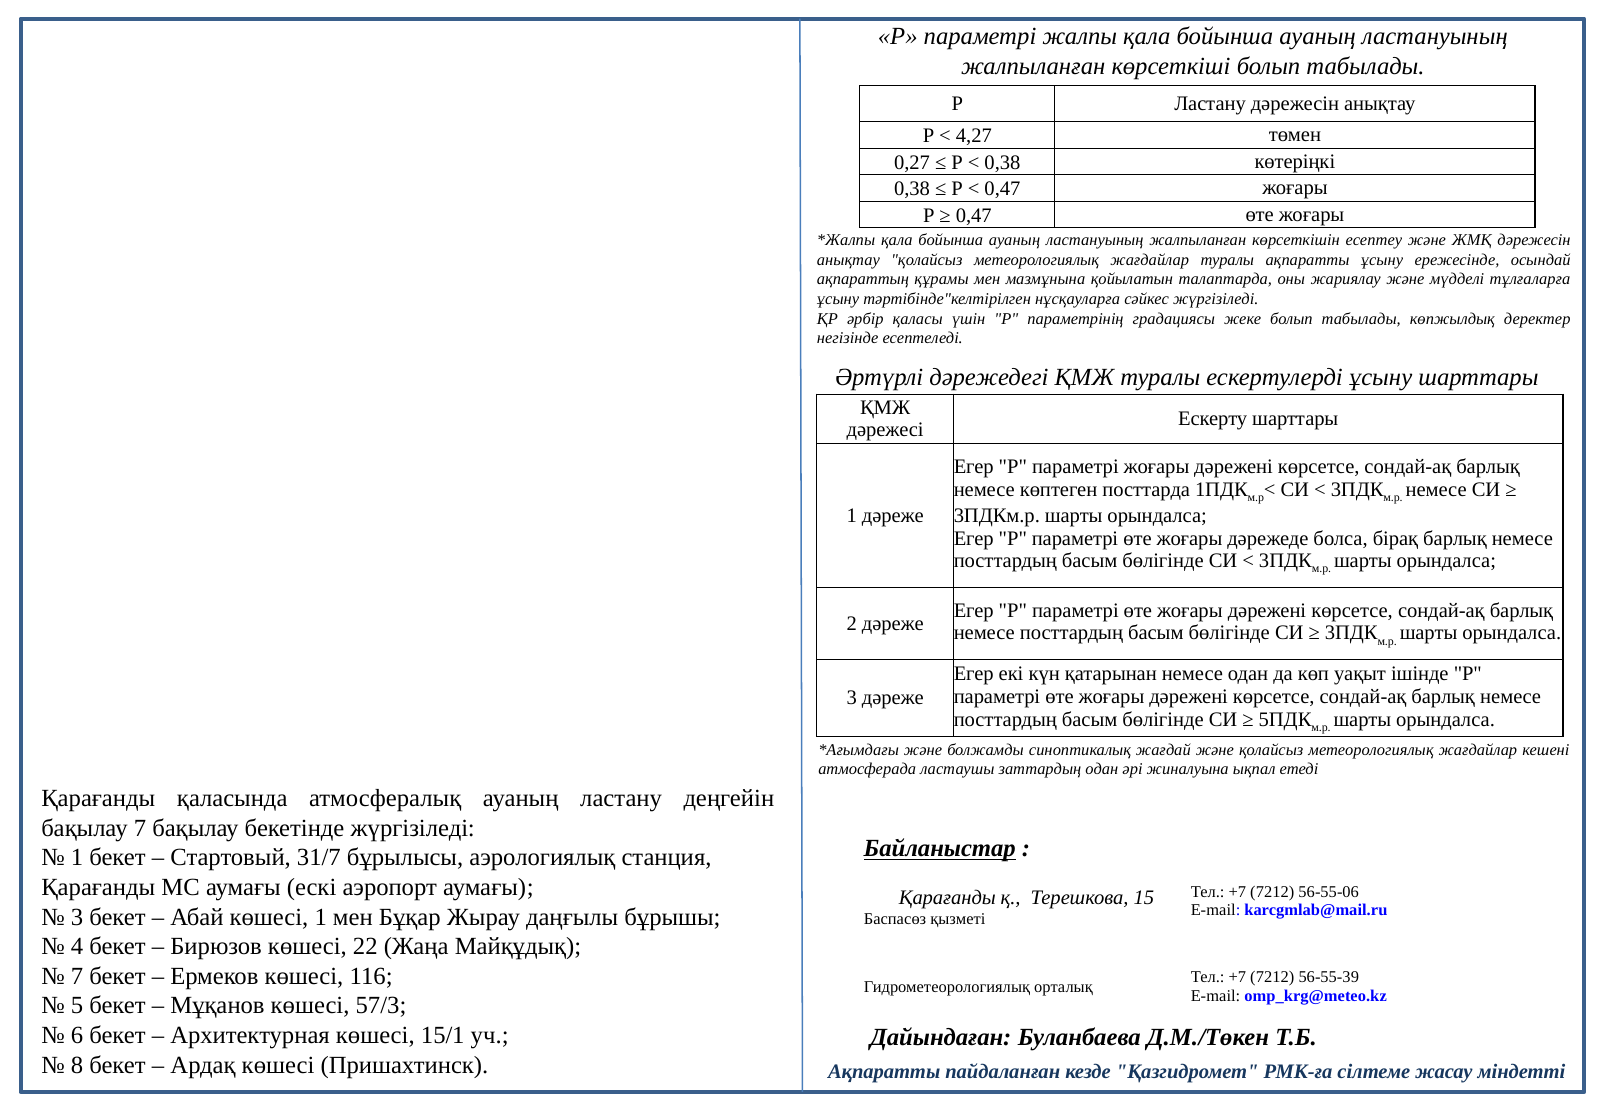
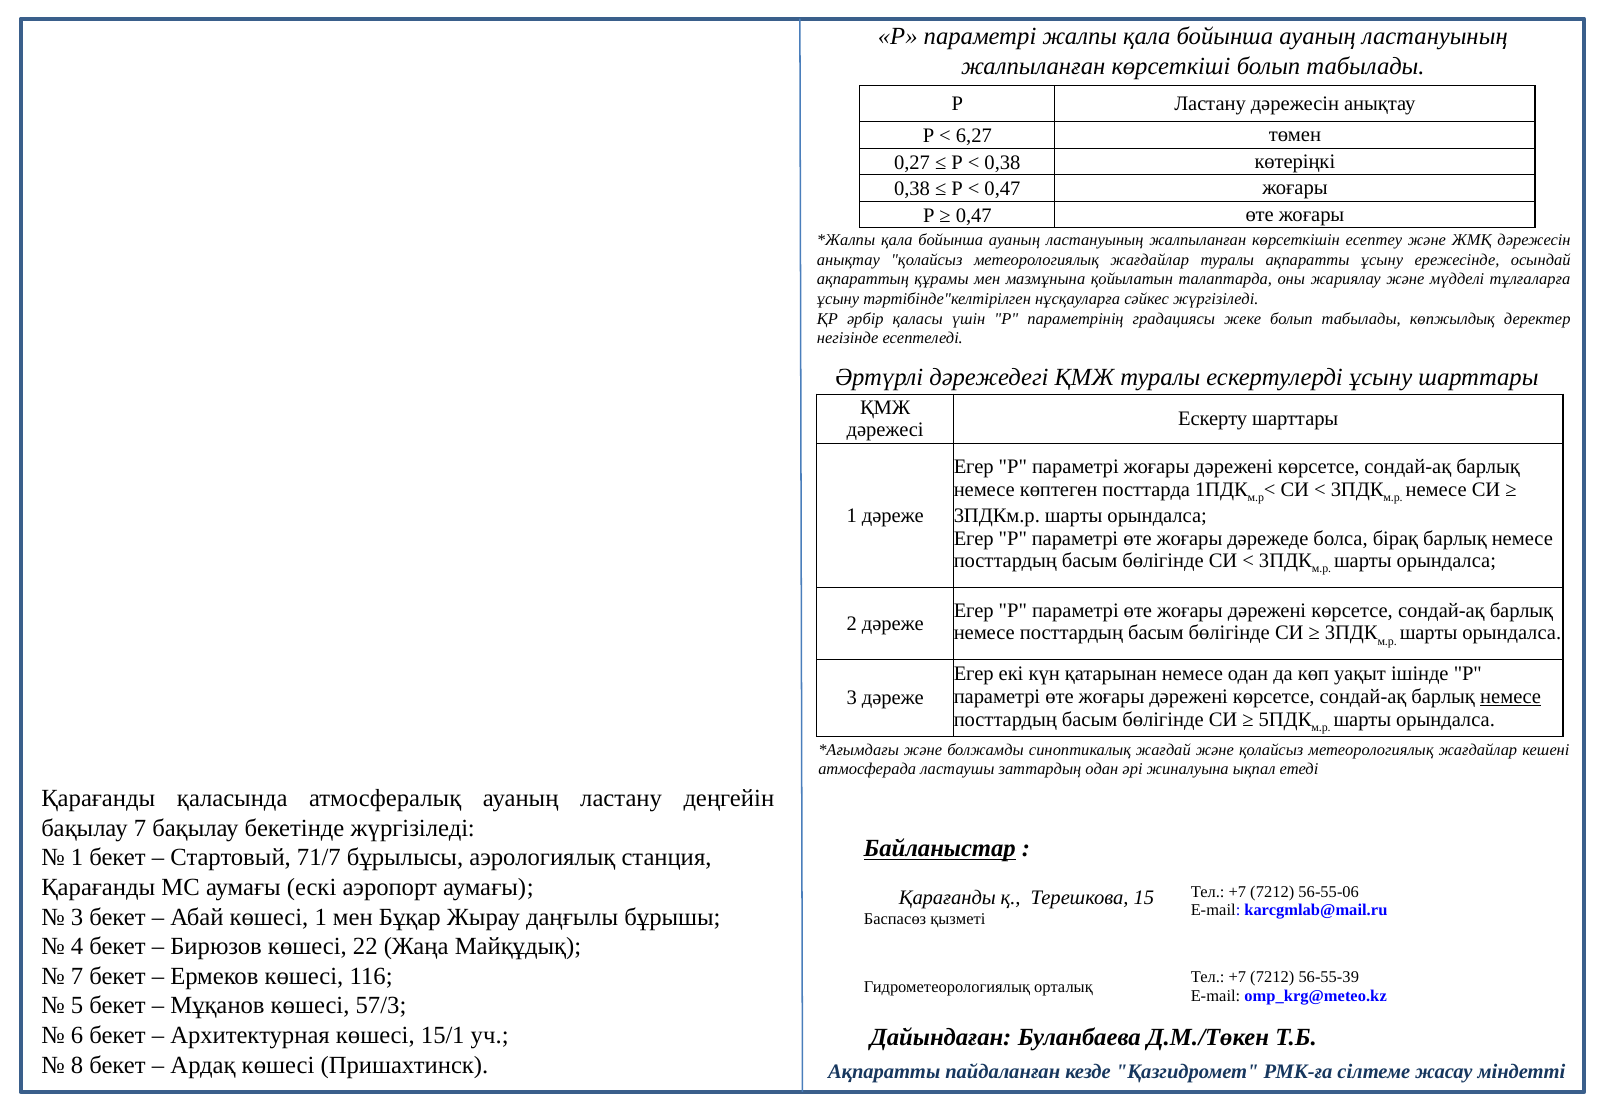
4,27: 4,27 -> 6,27 (974, 136)
немесе underline: none -> present (1510, 697)
31/7: 31/7 -> 71/7 (319, 858)
